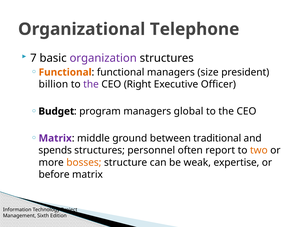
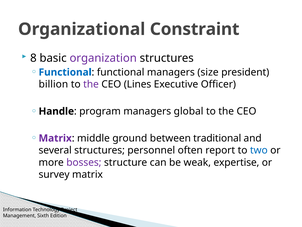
Telephone: Telephone -> Constraint (195, 29)
7: 7 -> 8 (33, 58)
Functional colour: orange -> blue (65, 72)
Right: Right -> Lines (138, 84)
Budget: Budget -> Handle (56, 111)
spends: spends -> several (55, 150)
two colour: orange -> blue (259, 150)
bosses colour: orange -> purple (84, 162)
before: before -> survey (54, 174)
